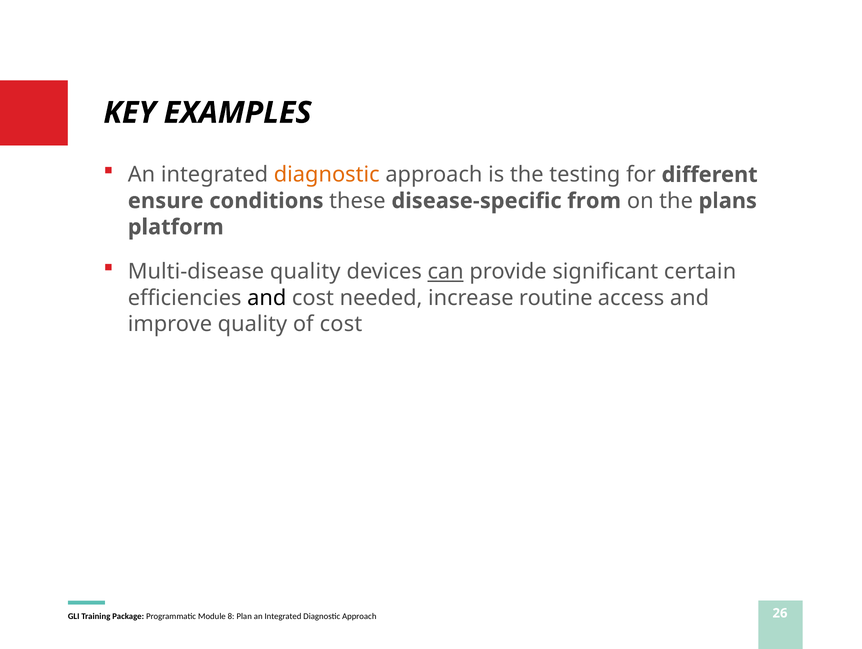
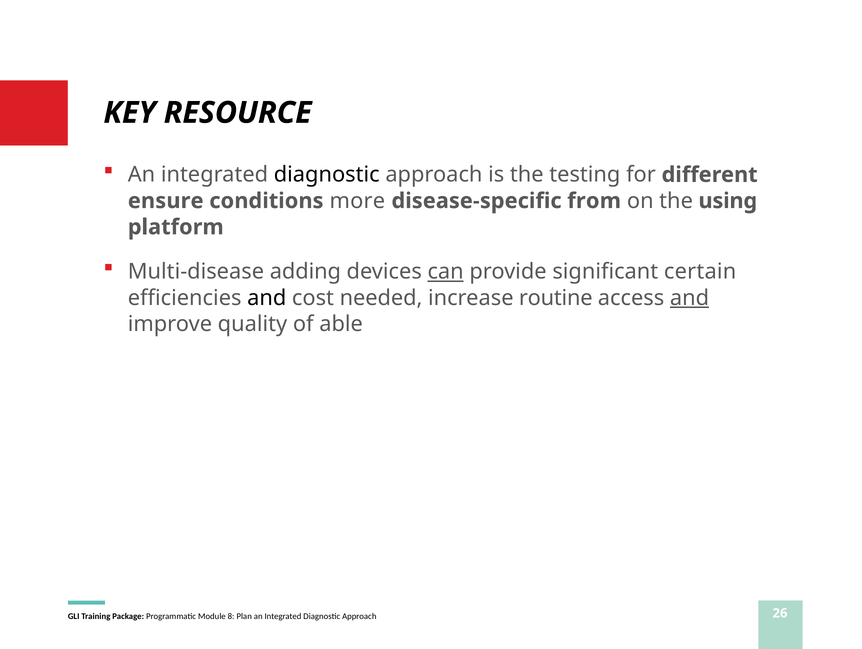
EXAMPLES: EXAMPLES -> RESOURCE (238, 113)
diagnostic colour: orange -> black (327, 175)
these: these -> more (357, 201)
plans: plans -> using (728, 201)
Multi-disease quality: quality -> adding (305, 272)
and underline: none -> present (690, 298)
of cost: cost -> able (341, 324)
